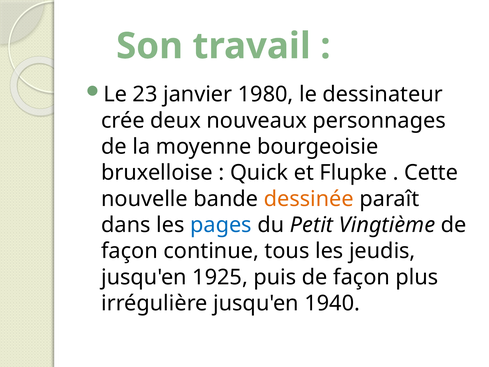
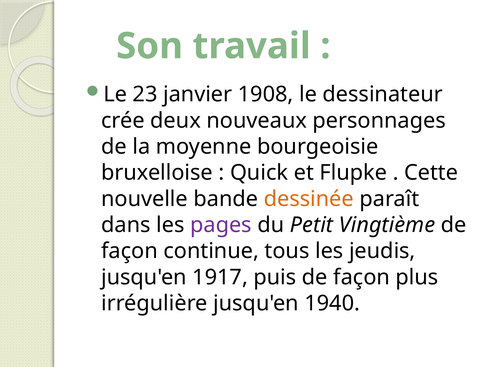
1980: 1980 -> 1908 (266, 94)
pages colour: blue -> purple (221, 225)
1925: 1925 -> 1917 (220, 277)
